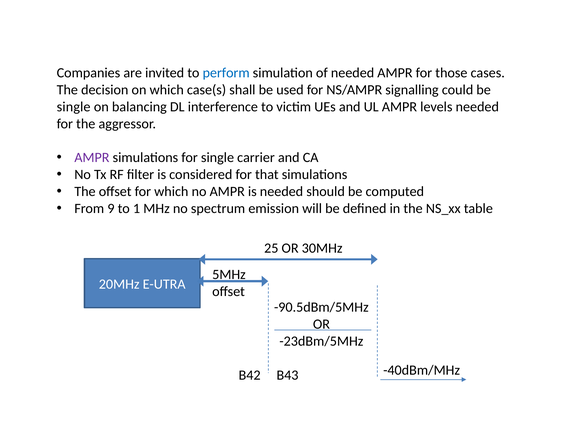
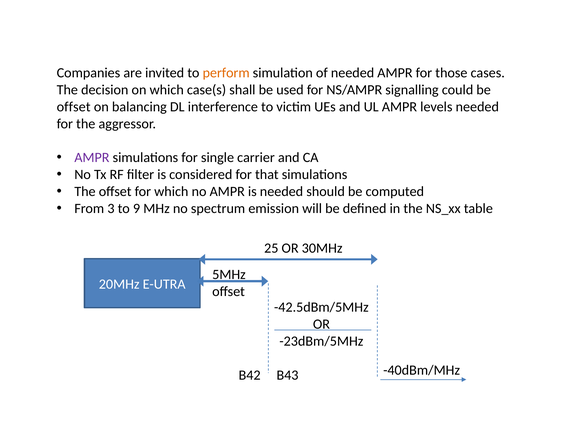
perform colour: blue -> orange (226, 73)
single: single -> offset (74, 107)
9: 9 -> 3 (111, 208)
1: 1 -> 9 (137, 208)
-90.5dBm/5MHz: -90.5dBm/5MHz -> -42.5dBm/5MHz (321, 307)
